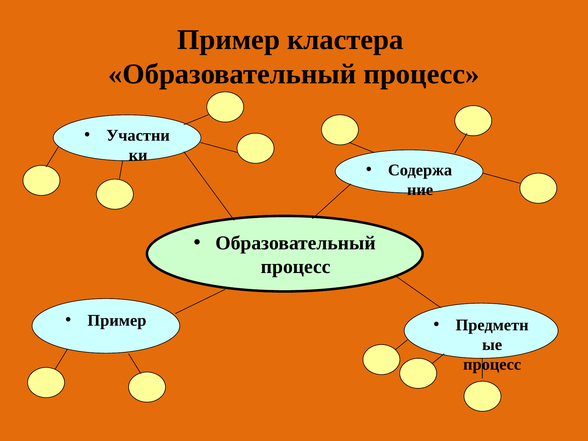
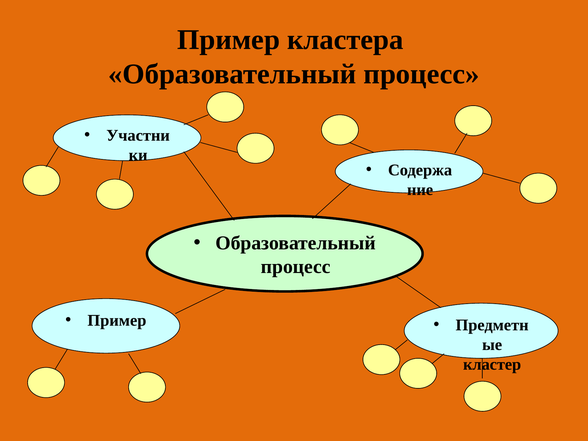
процесс: процесс -> кластер (492, 364)
